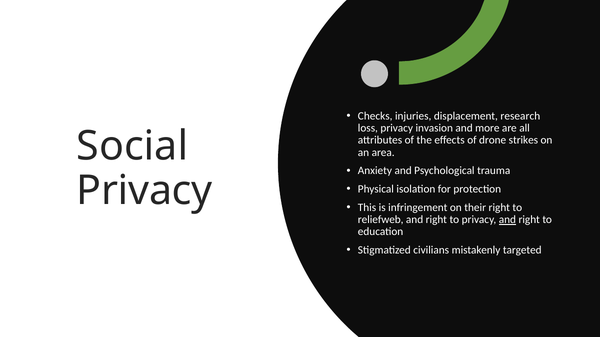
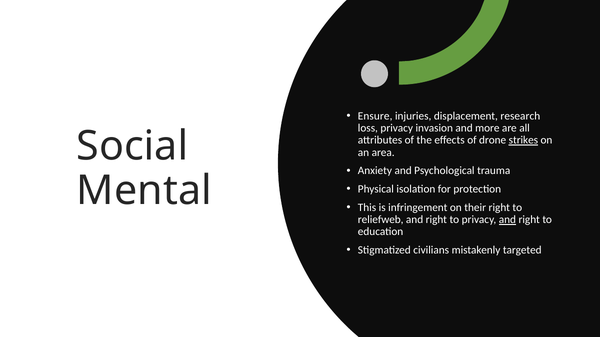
Checks: Checks -> Ensure (375, 116)
strikes underline: none -> present (523, 140)
Privacy: Privacy -> Mental (144, 191)
